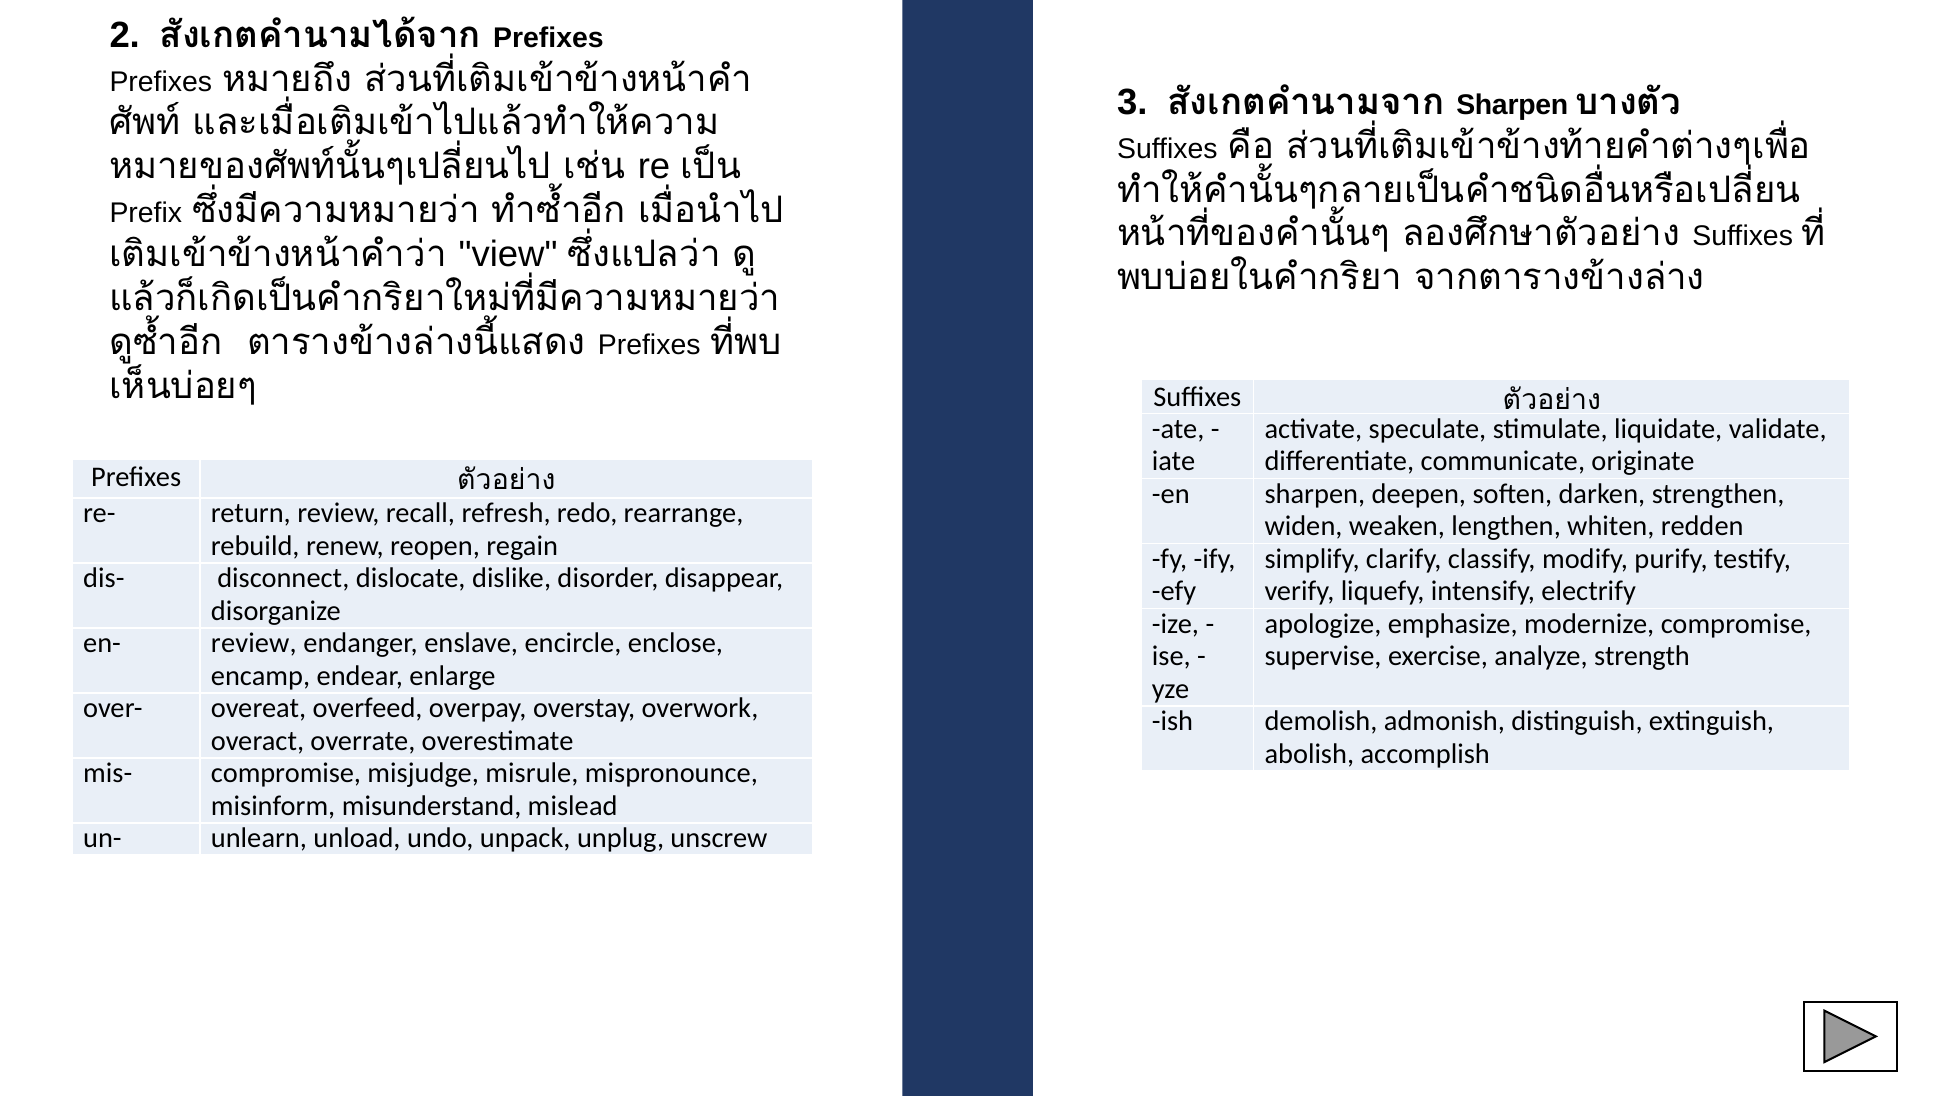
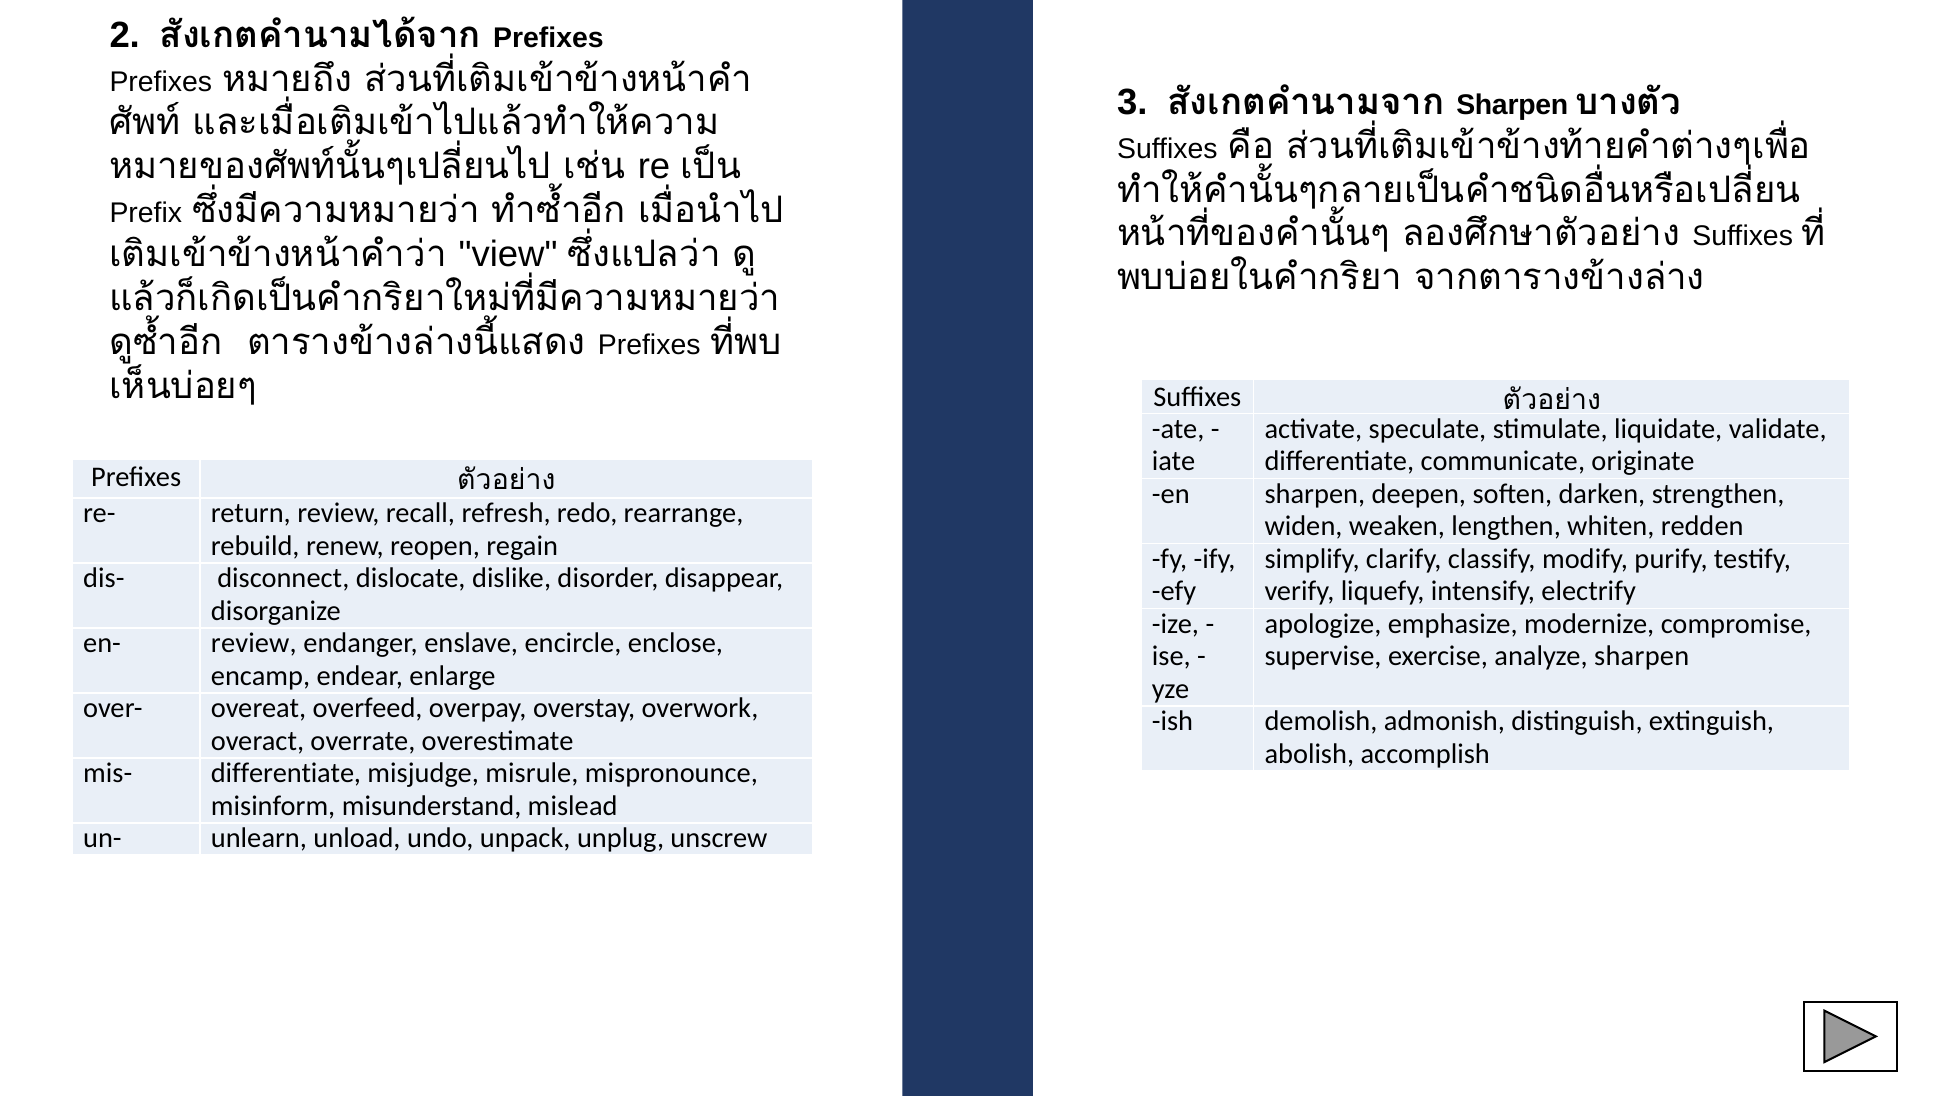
analyze strength: strength -> sharpen (1642, 656)
mis- compromise: compromise -> differentiate (286, 773)
